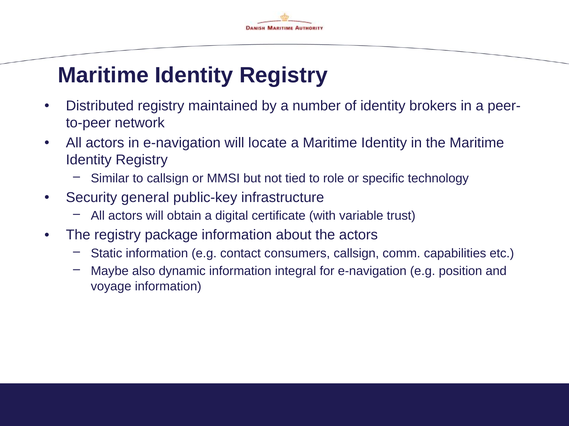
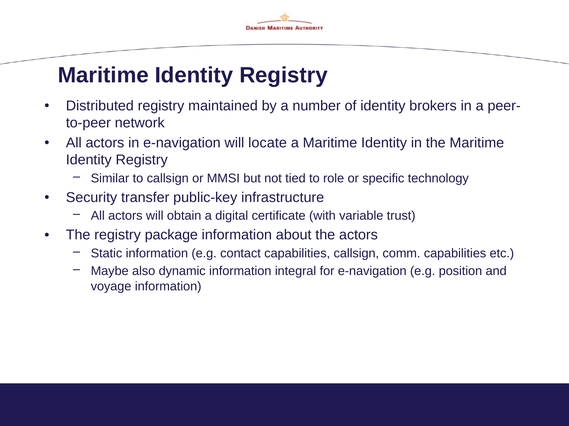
general: general -> transfer (145, 198)
contact consumers: consumers -> capabilities (297, 254)
